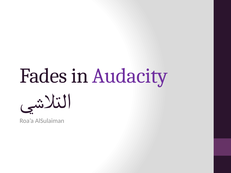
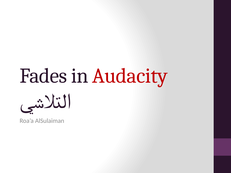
Audacity colour: purple -> red (130, 76)
